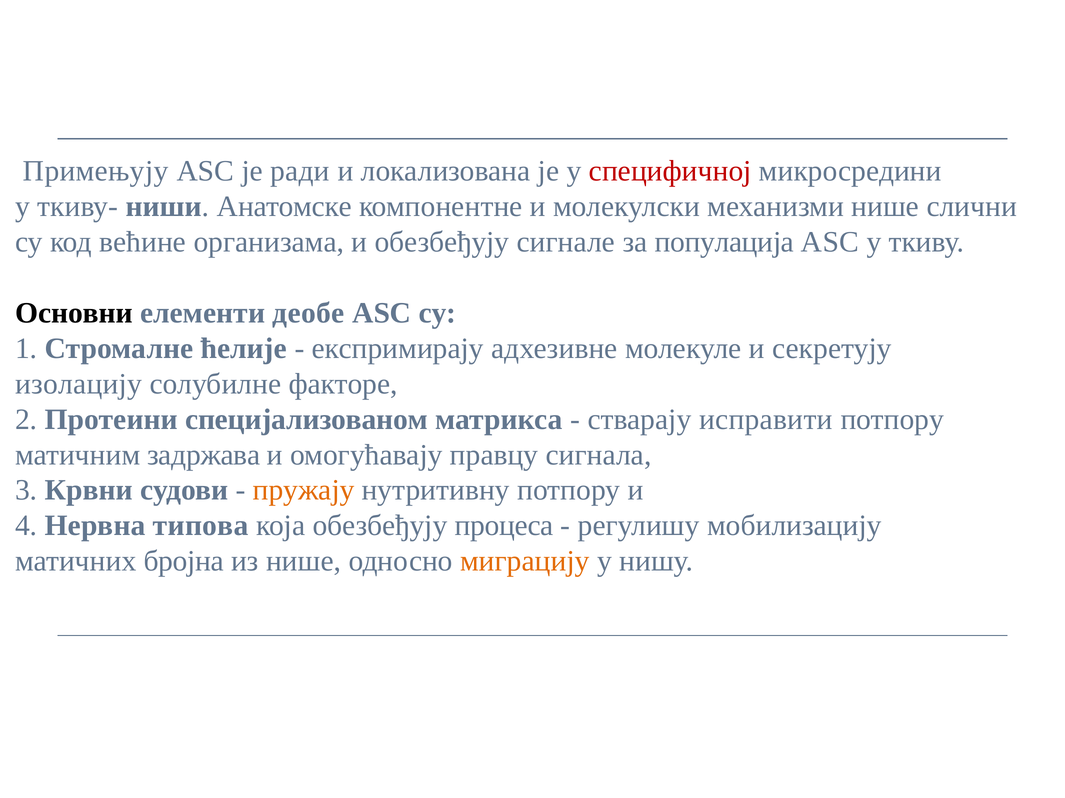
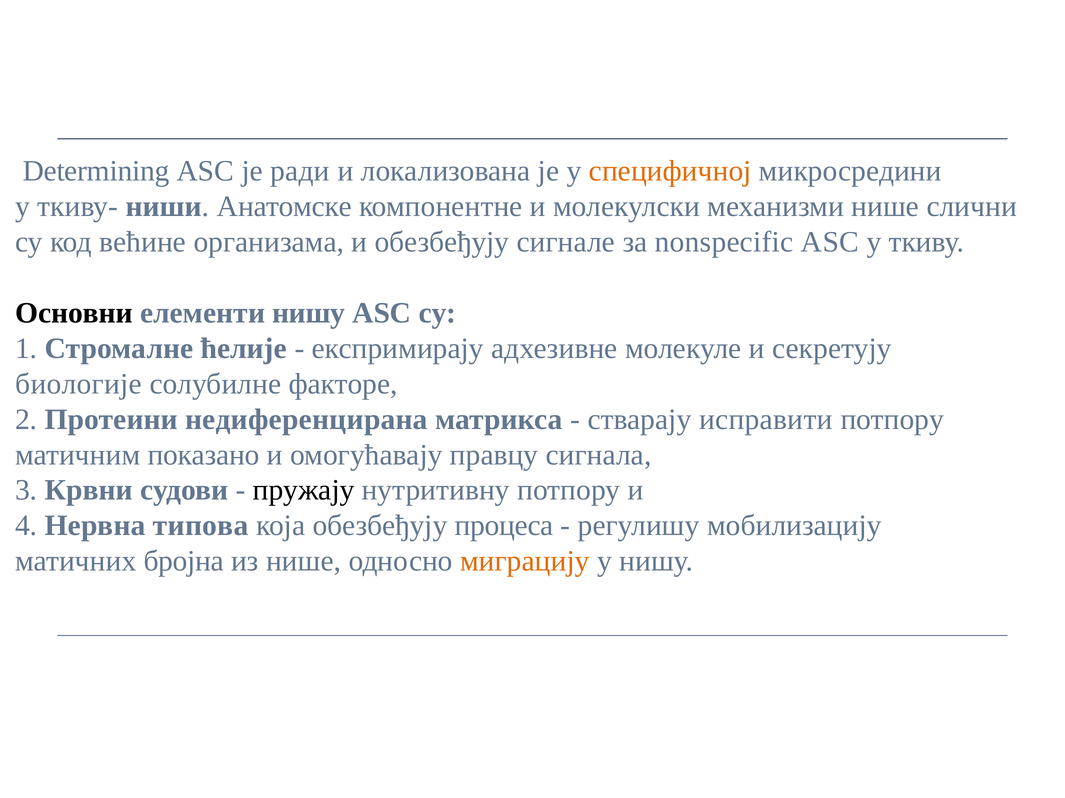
Примењују: Примењују -> Determining (96, 171)
специфичној colour: red -> orange (670, 171)
популација: популација -> nonspecific (724, 242)
елементи деобе: деобе -> нишу (309, 313)
изолацију: изолацију -> биологије (79, 384)
специјализованом: специјализованом -> недиференцирана (306, 420)
задржава: задржава -> показано (204, 455)
пружају colour: orange -> black (304, 491)
